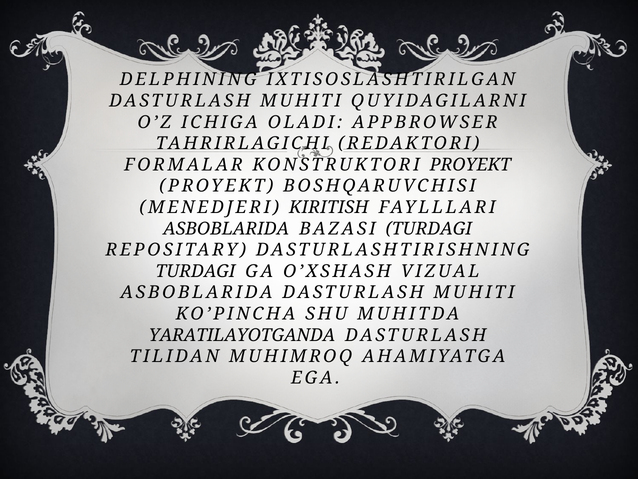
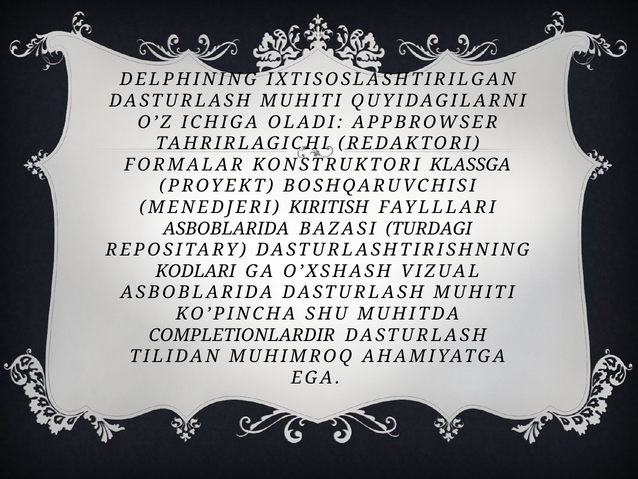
KONSTRUKTORI PROYEKT: PROYEKT -> KLASSGA (470, 165)
TURDAGI: TURDAGI -> KODLARI (196, 271)
YARATILAYOTGANDA: YARATILAYOTGANDA -> COMPLETIONLARDIR (242, 335)
